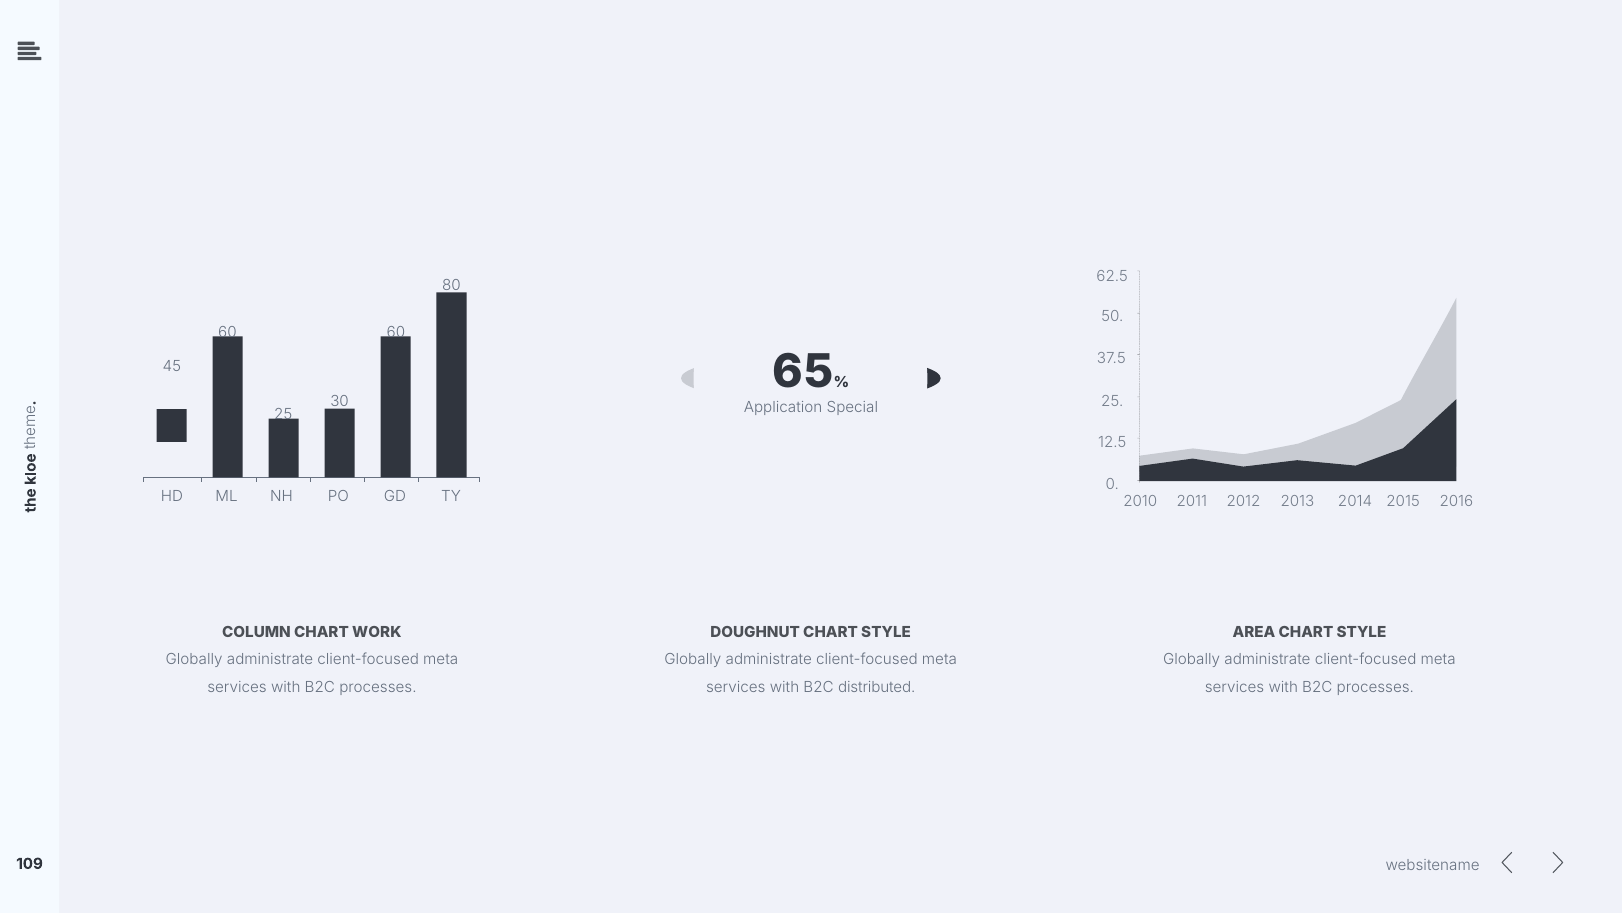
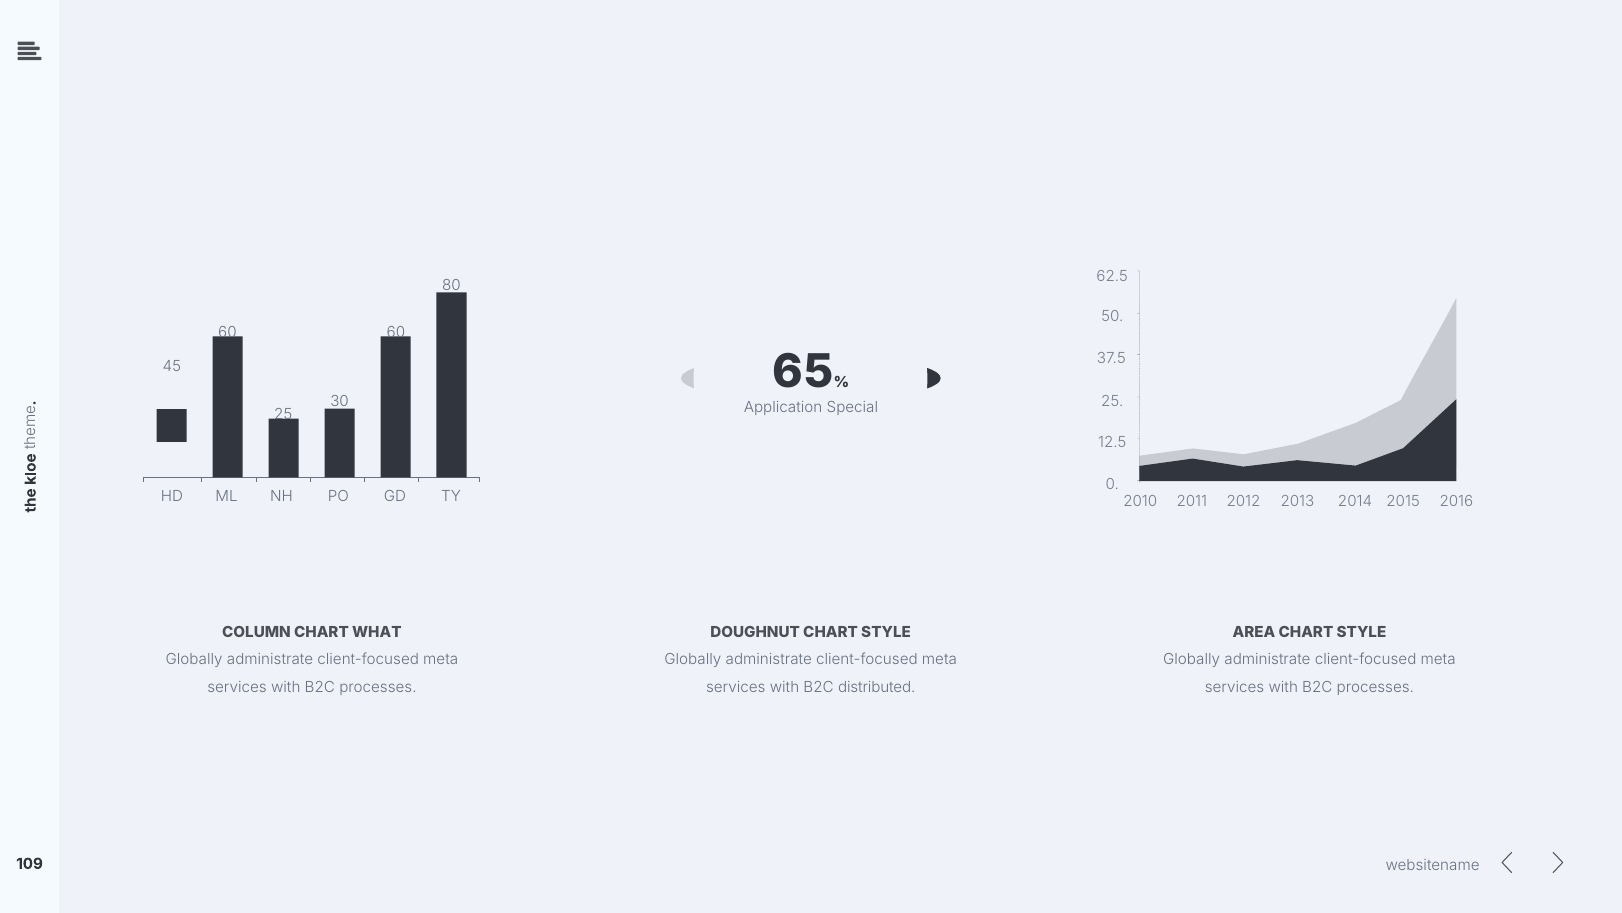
WORK: WORK -> WHAT (377, 632)
